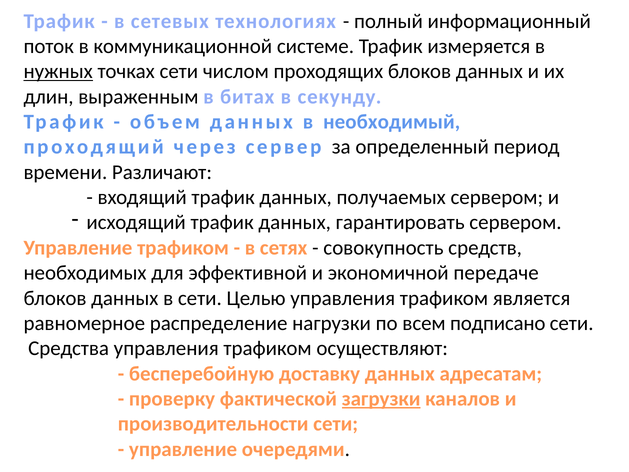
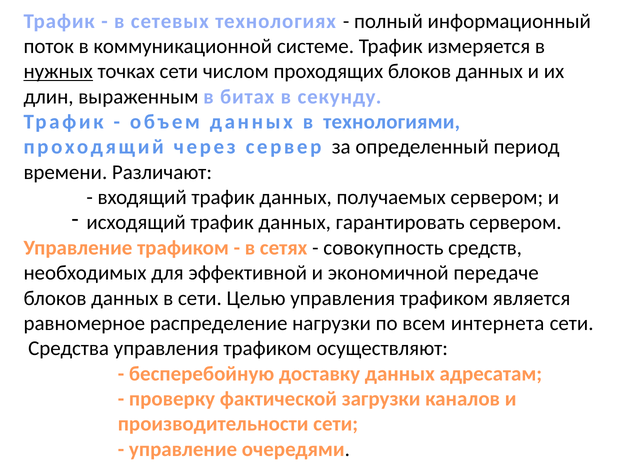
необходимый: необходимый -> технологиями (392, 122)
подписано: подписано -> интернета (498, 323)
загрузки underline: present -> none (381, 399)
